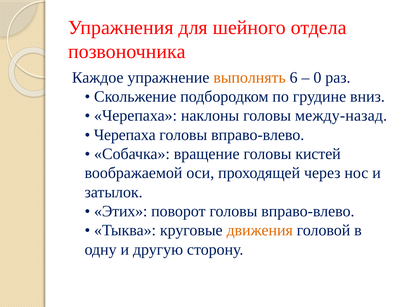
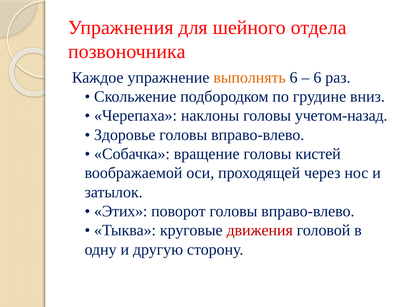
0: 0 -> 6 (317, 77)
между-назад: между-назад -> учетом-назад (341, 116)
Черепаха: Черепаха -> Здоровье (125, 135)
движения colour: orange -> red (260, 230)
